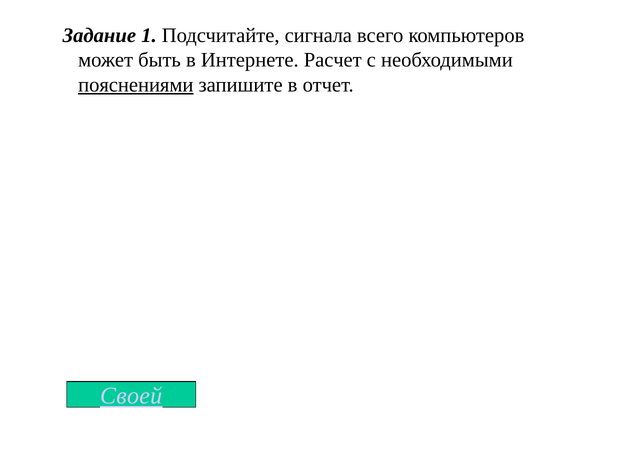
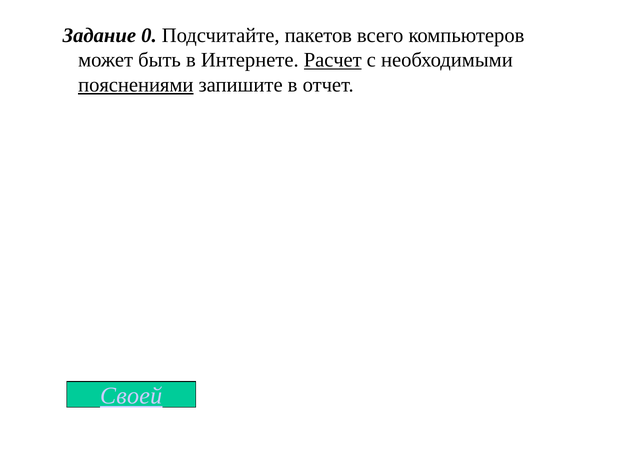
1: 1 -> 0 (149, 35)
сигнала: сигнала -> пакетов (318, 35)
Расчет underline: none -> present (333, 60)
